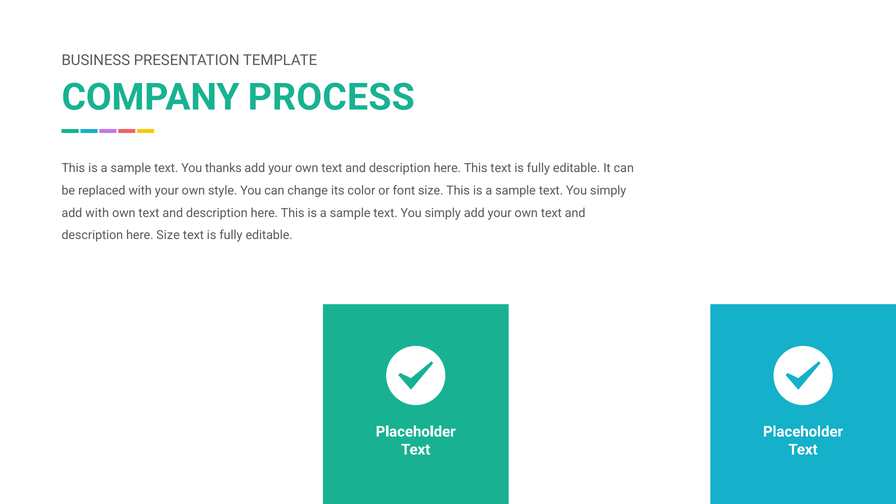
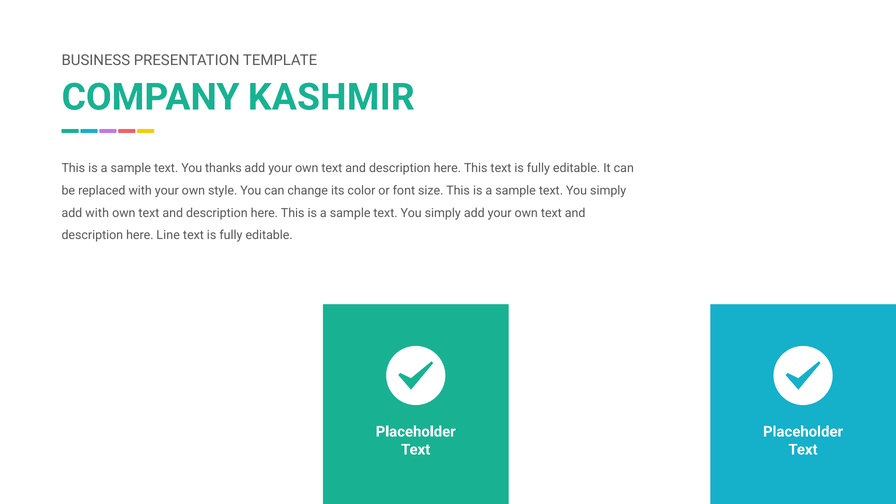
PROCESS: PROCESS -> KASHMIR (331, 97)
here Size: Size -> Line (168, 235)
